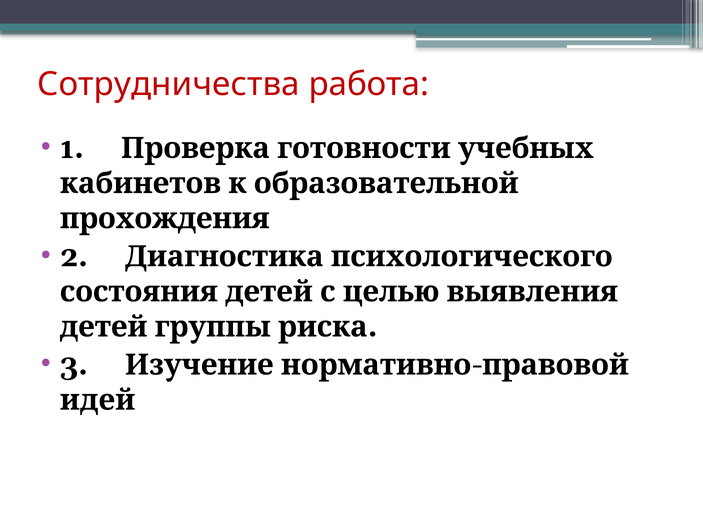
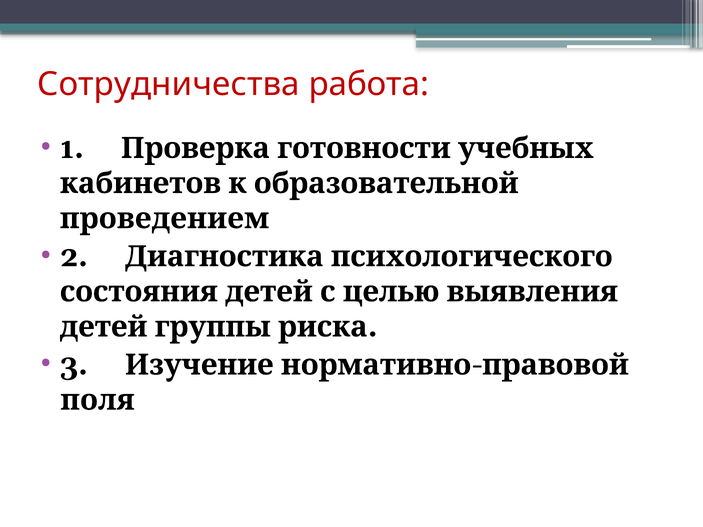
прохождения: прохождения -> проведением (165, 219)
идей: идей -> поля (98, 400)
